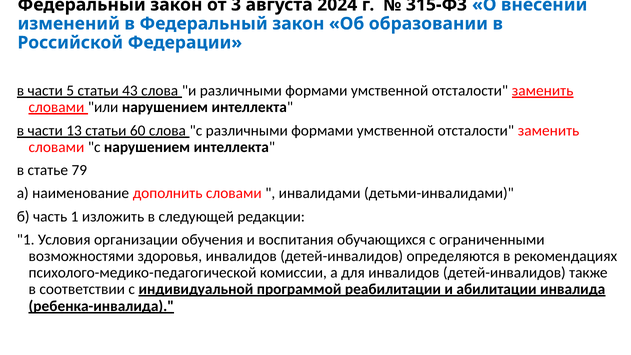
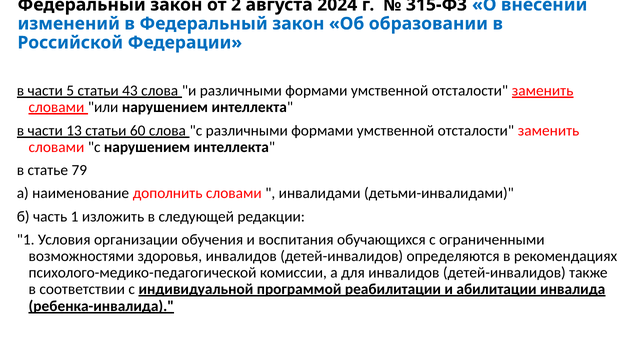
3: 3 -> 2 (236, 5)
